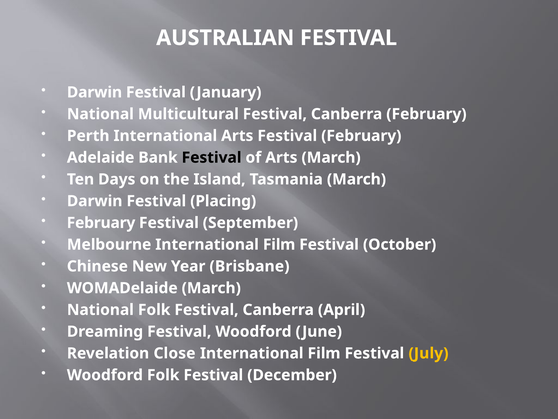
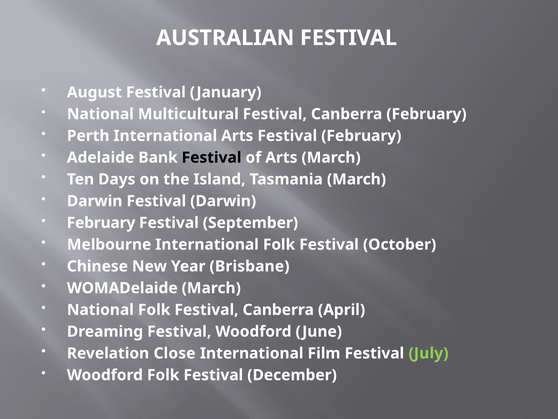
Darwin: Darwin -> August (94, 92)
Festival Placing: Placing -> Darwin (223, 201)
Melbourne International Film: Film -> Folk (279, 244)
July colour: yellow -> light green (429, 353)
